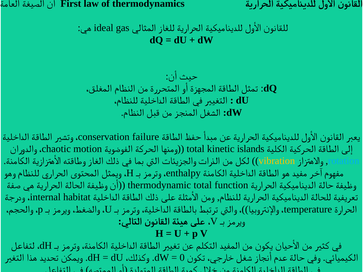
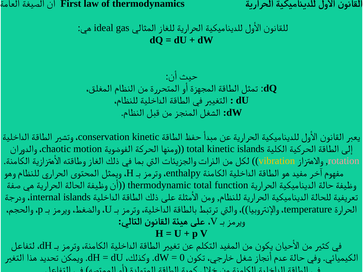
conservation failure: failure -> kinetic (146, 137)
rotation colour: light blue -> pink (344, 161)
internal habitat: habitat -> islands (77, 197)
